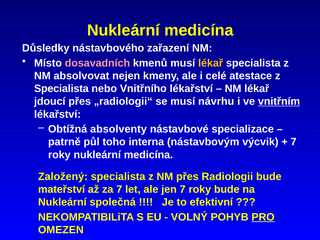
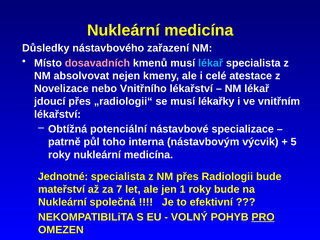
lékař colour: yellow -> light blue (211, 63)
Specialista: Specialista -> Novelizace (61, 89)
návrhu: návrhu -> lékařky (216, 101)
vnitřním underline: present -> none (279, 101)
absolventy: absolventy -> potenciální (119, 129)
7: 7 -> 5 (294, 142)
Založený: Založený -> Jednotné (63, 177)
jen 7: 7 -> 1 (183, 189)
